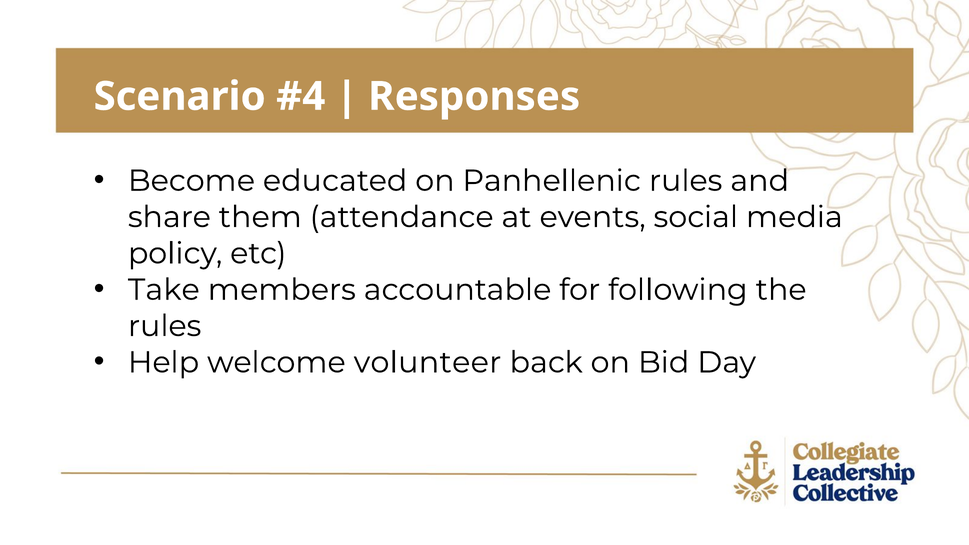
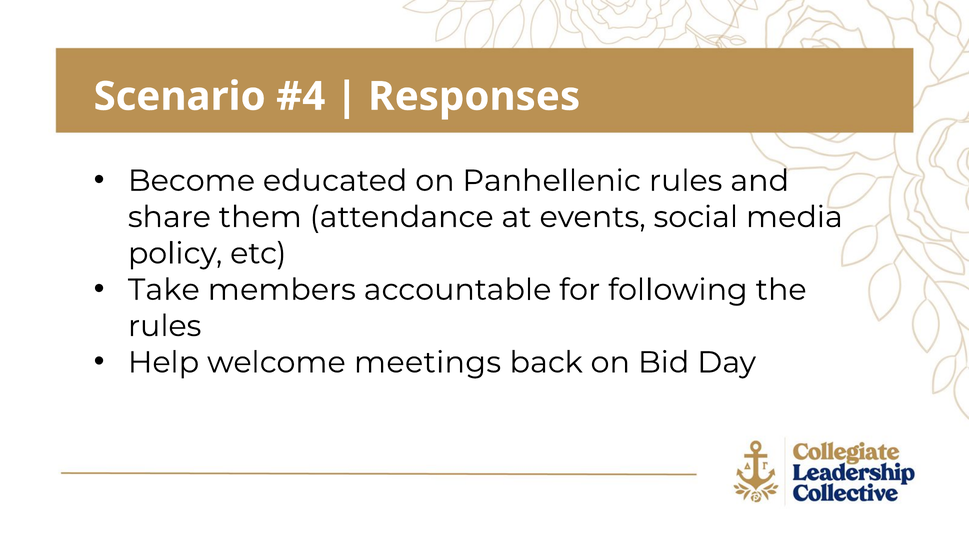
volunteer: volunteer -> meetings (428, 362)
